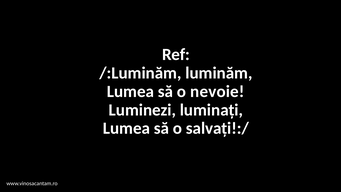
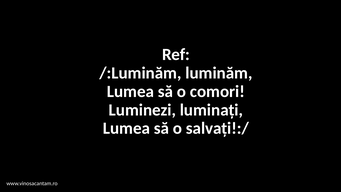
nevoie: nevoie -> comori (217, 91)
